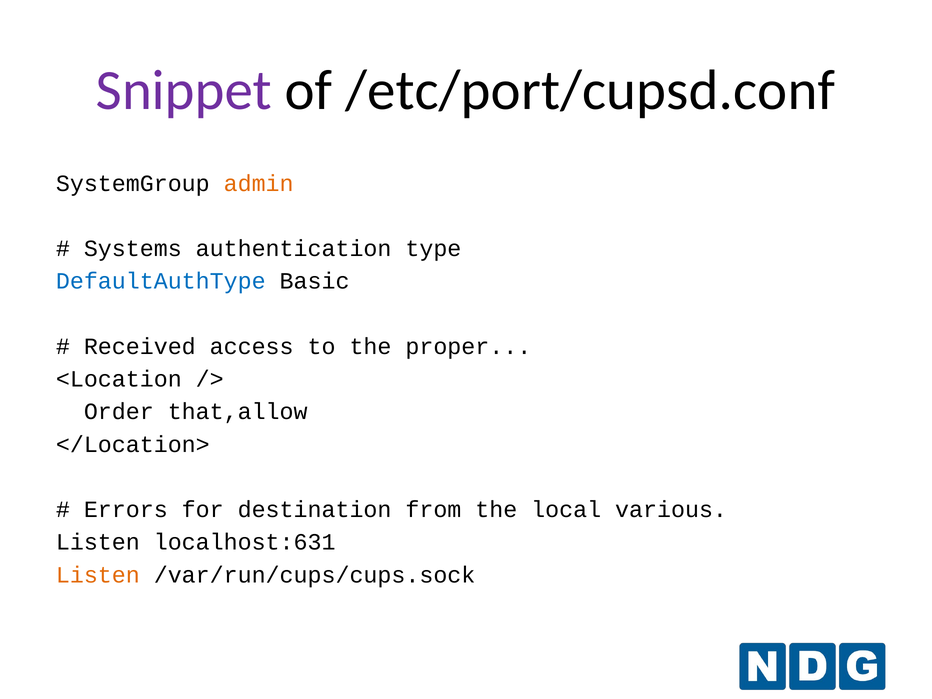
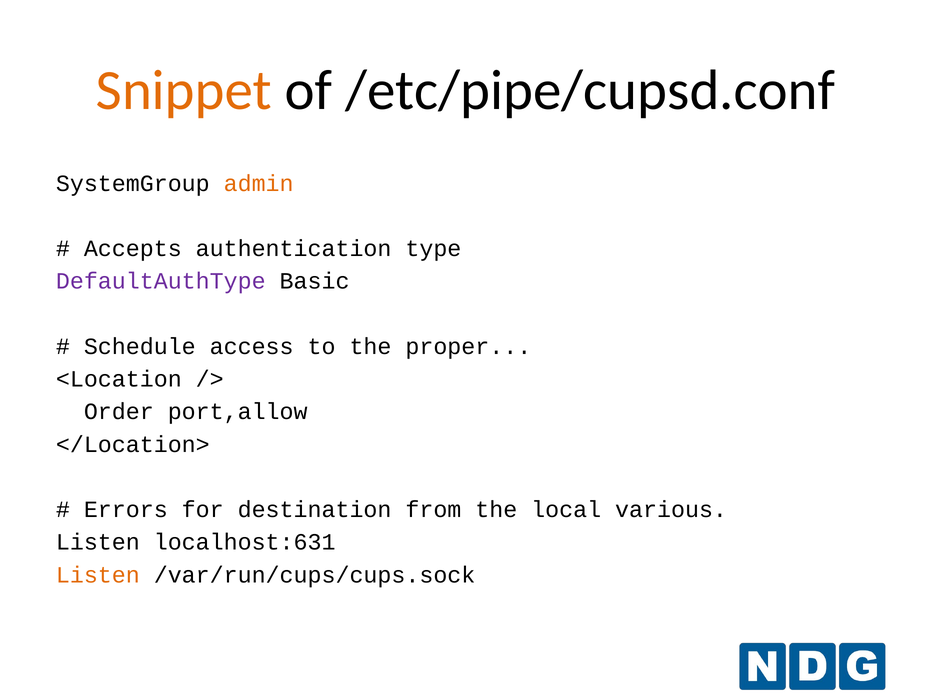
Snippet colour: purple -> orange (184, 90)
/etc/port/cupsd.conf: /etc/port/cupsd.conf -> /etc/pipe/cupsd.conf (590, 90)
Systems: Systems -> Accepts (133, 249)
DefaultAuthType colour: blue -> purple (161, 281)
Received: Received -> Schedule (140, 346)
that,allow: that,allow -> port,allow (238, 412)
